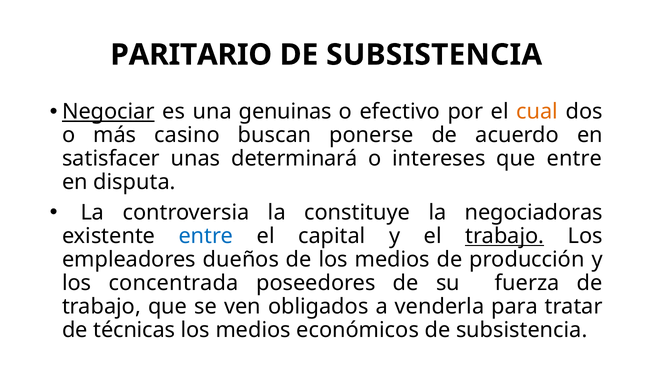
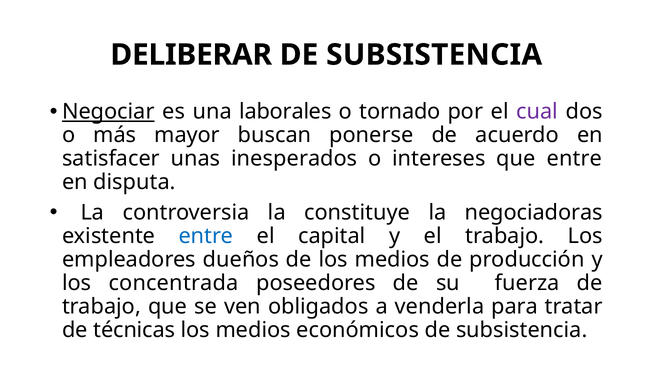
PARITARIO: PARITARIO -> DELIBERAR (191, 55)
genuinas: genuinas -> laborales (285, 112)
efectivo: efectivo -> tornado (400, 112)
cual colour: orange -> purple (537, 112)
casino: casino -> mayor (187, 135)
determinará: determinará -> inesperados (294, 159)
trabajo underline: present -> none (505, 236)
